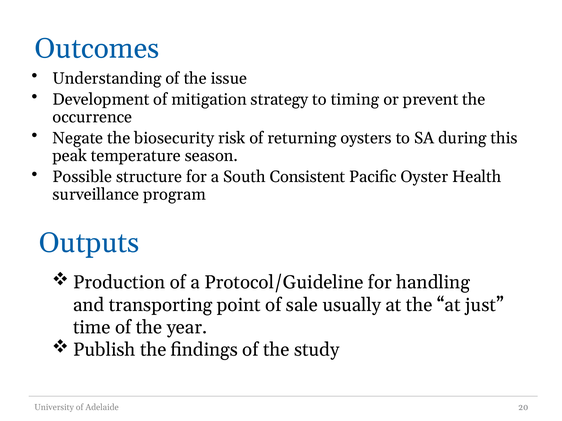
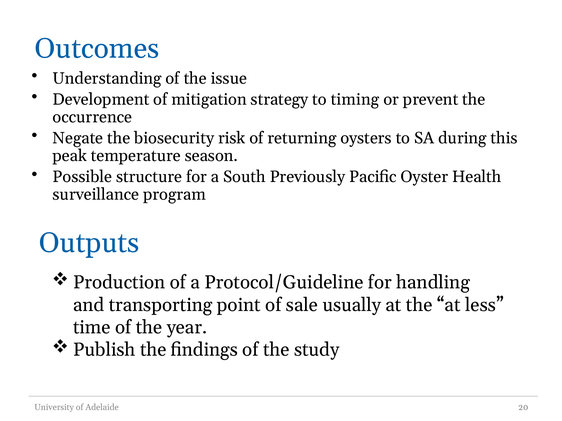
Consistent: Consistent -> Previously (307, 177)
just: just -> less (484, 305)
